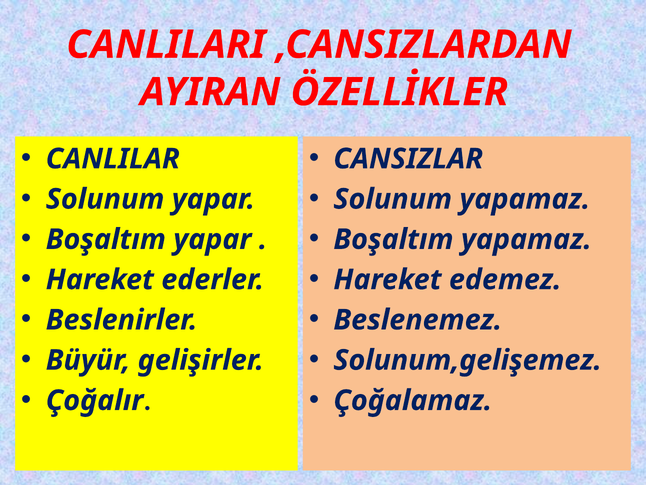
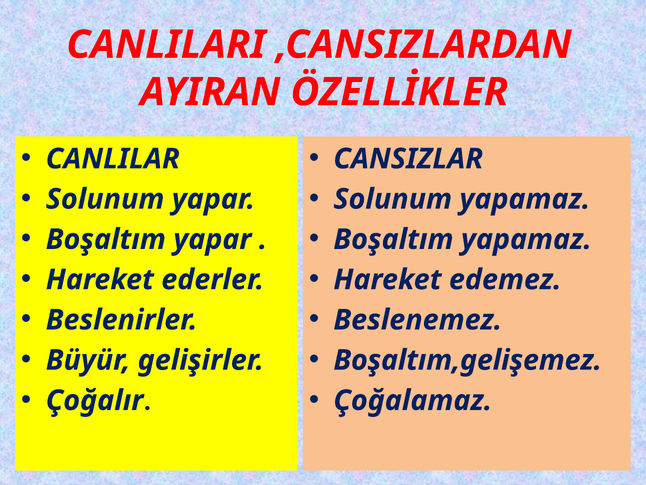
Solunum,gelişemez: Solunum,gelişemez -> Boşaltım,gelişemez (468, 360)
